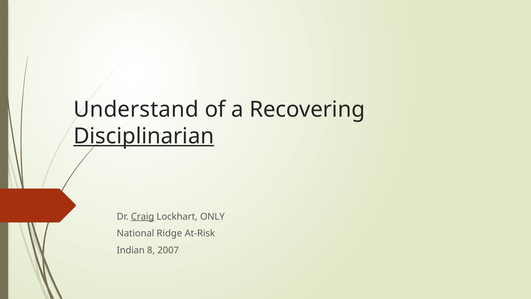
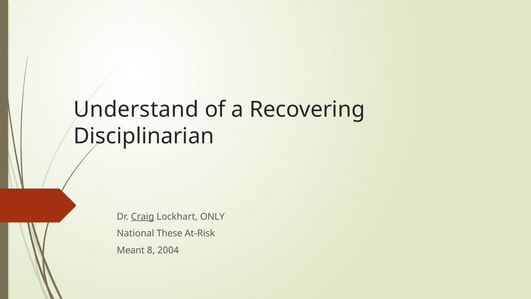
Disciplinarian underline: present -> none (144, 136)
Ridge: Ridge -> These (170, 233)
Indian: Indian -> Meant (131, 250)
2007: 2007 -> 2004 (168, 250)
